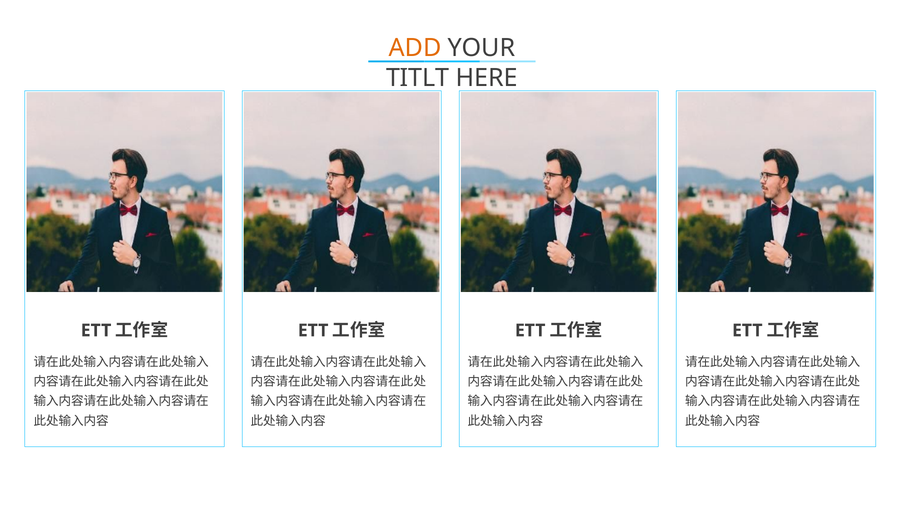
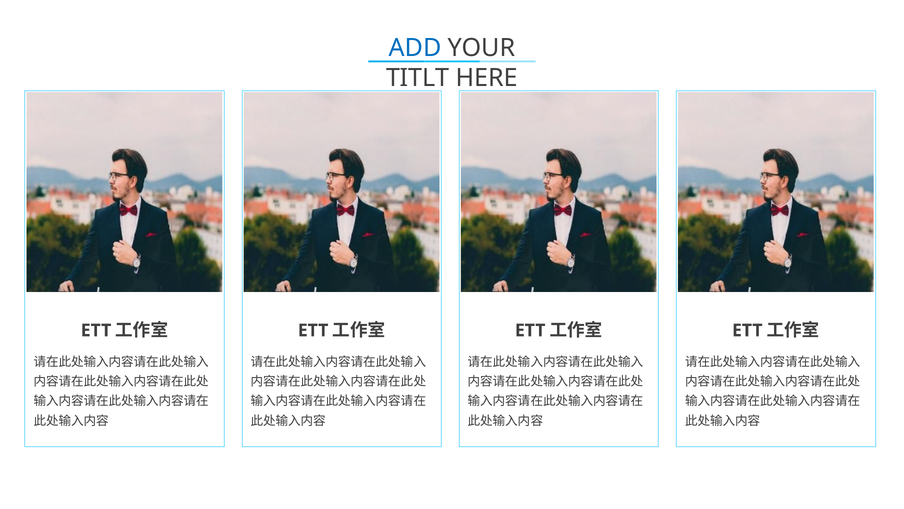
ADD colour: orange -> blue (415, 48)
